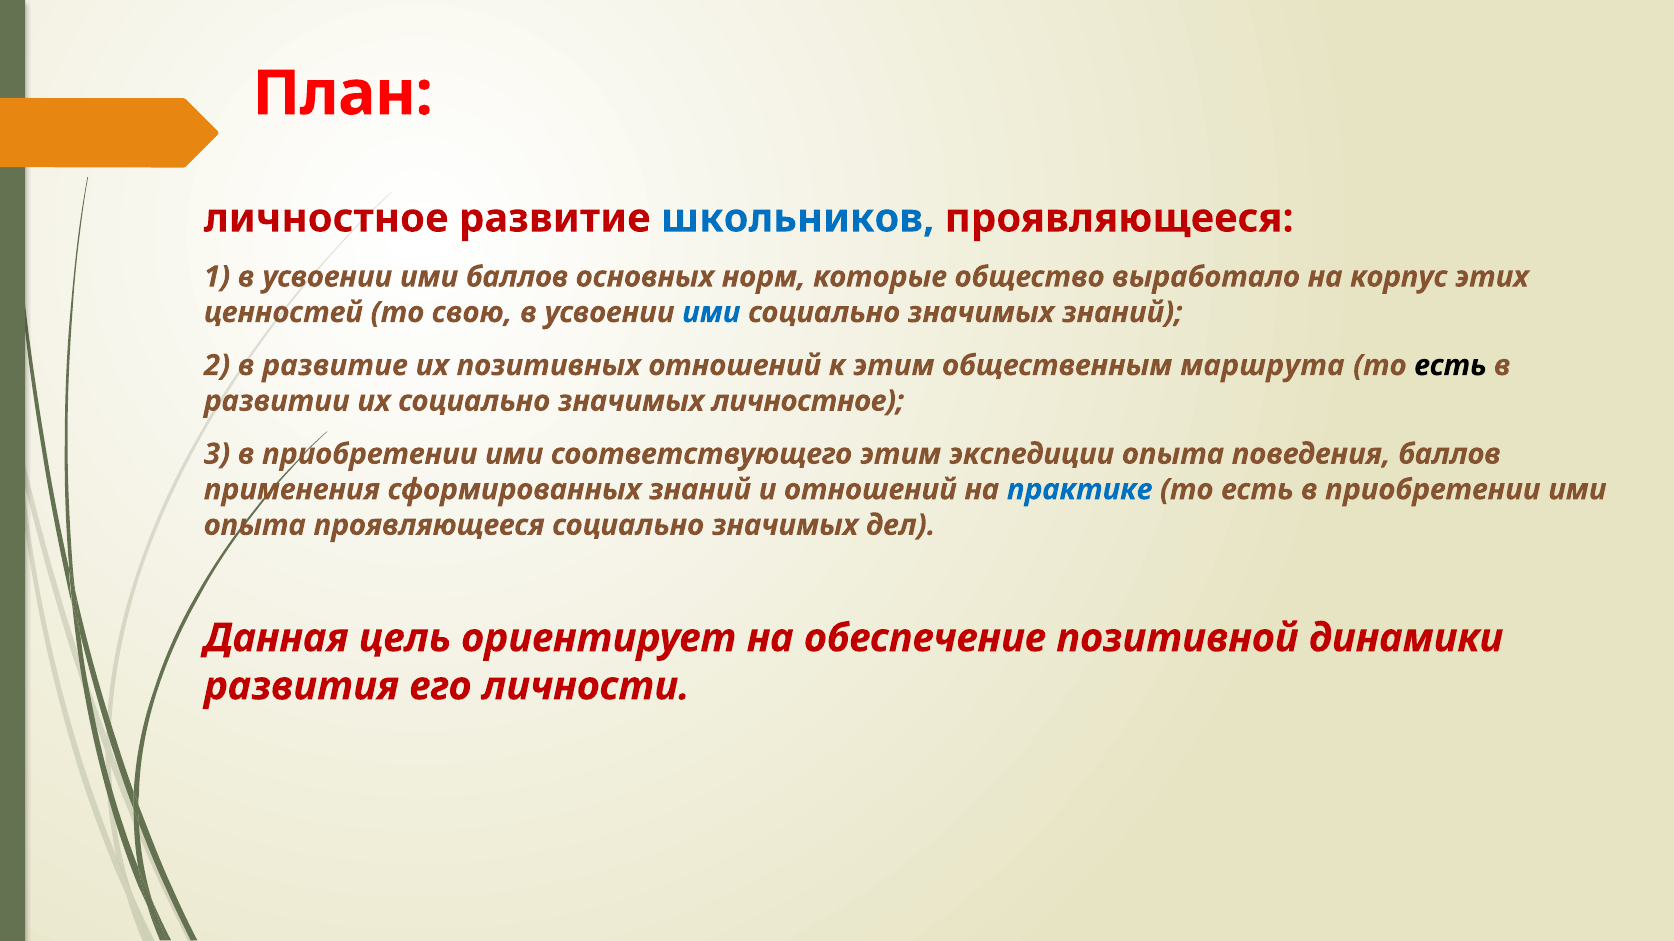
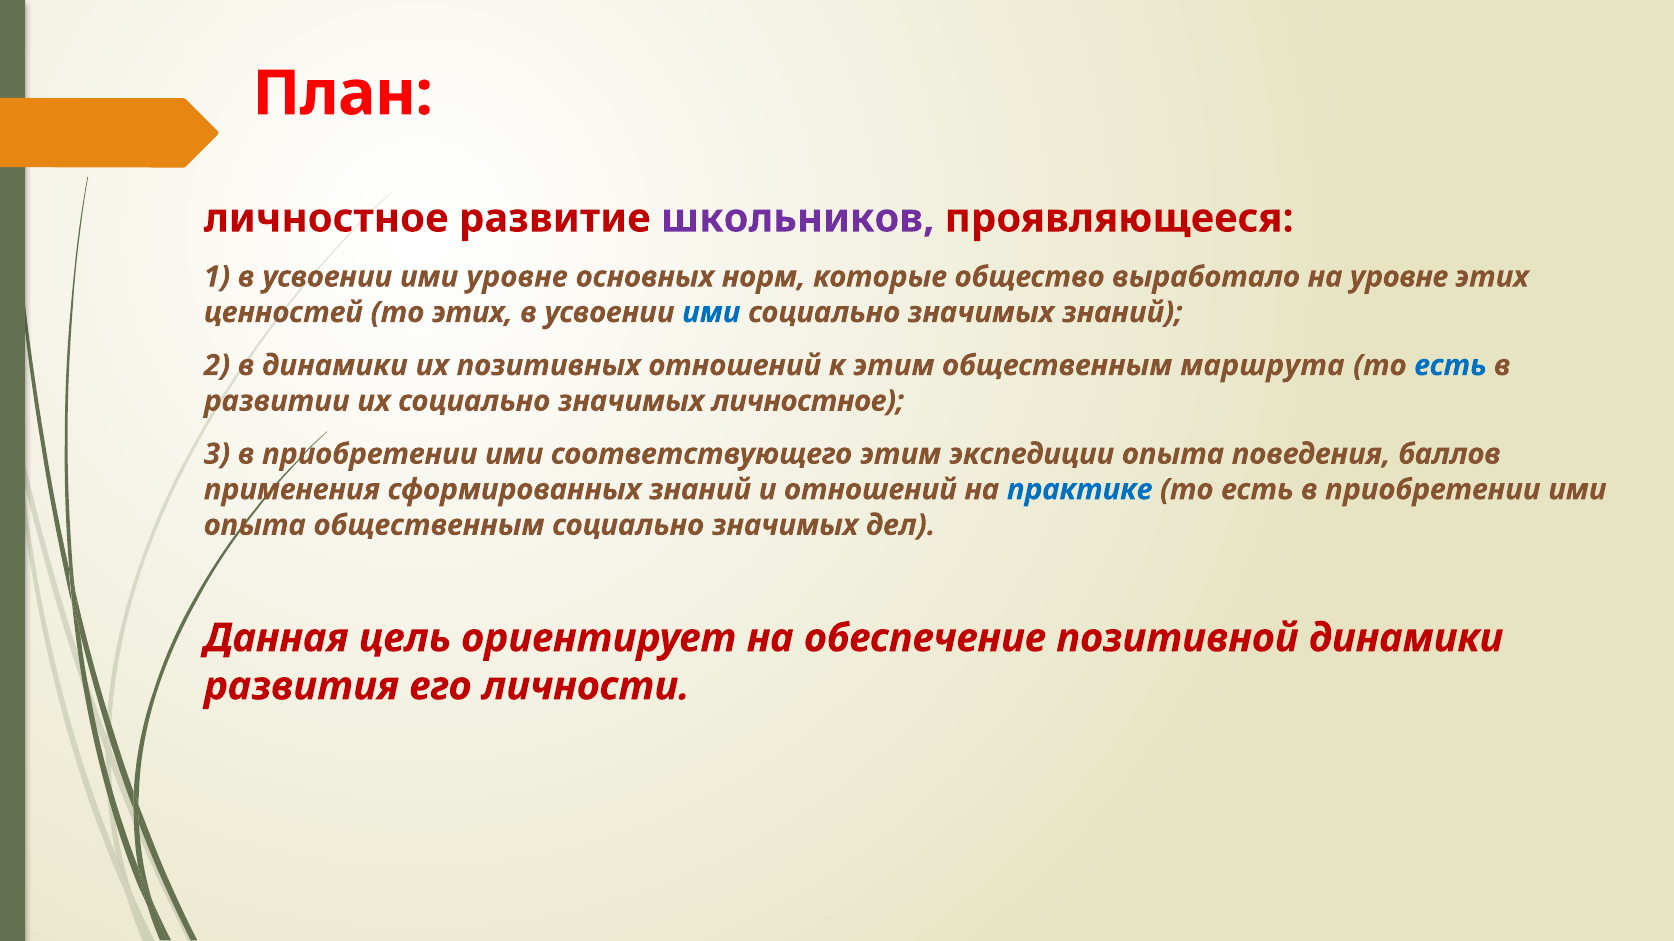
школьников colour: blue -> purple (798, 218)
ими баллов: баллов -> уровне (517, 277)
на корпус: корпус -> уровне (1399, 277)
то свою: свою -> этих (472, 313)
в развитие: развитие -> динамики (335, 366)
есть colour: black -> blue (1450, 366)
опыта проявляющееся: проявляющееся -> общественным (429, 525)
